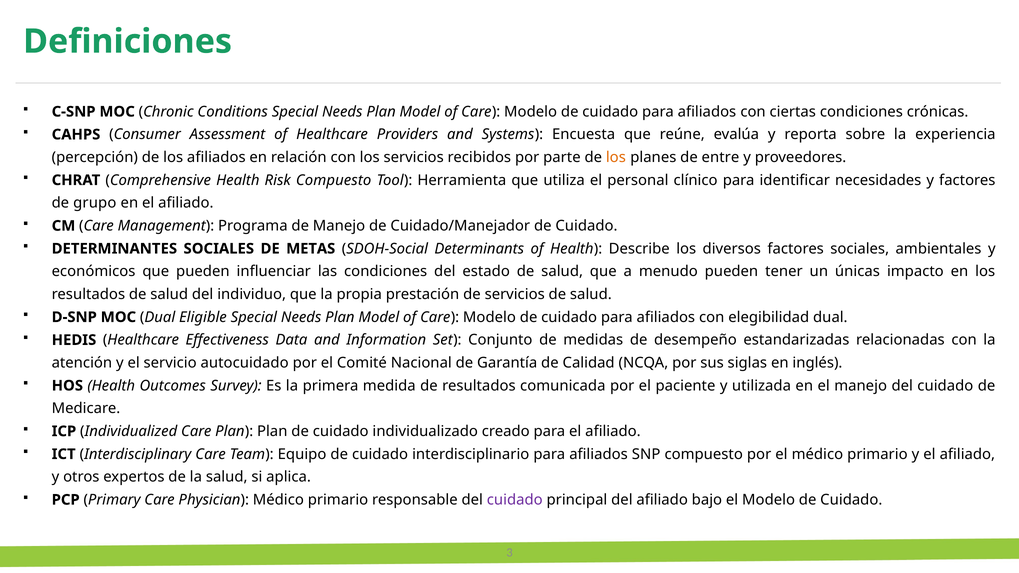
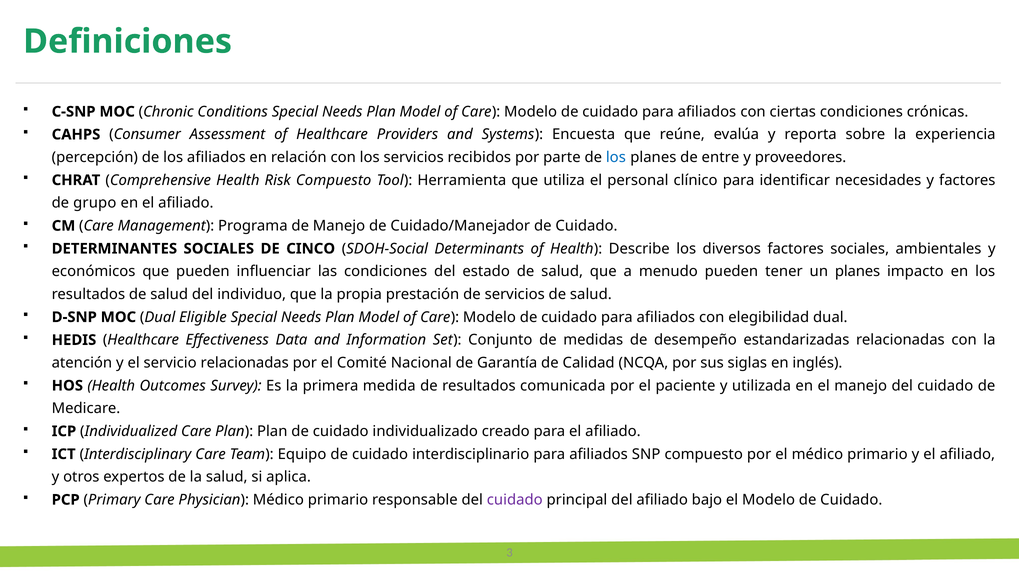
los colour: orange -> blue (616, 157)
METAS: METAS -> CINCO (311, 249)
un únicas: únicas -> planes (858, 272)
servicio autocuidado: autocuidado -> relacionadas (245, 363)
